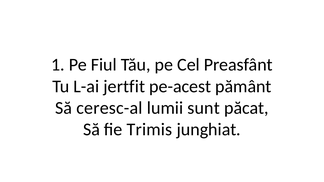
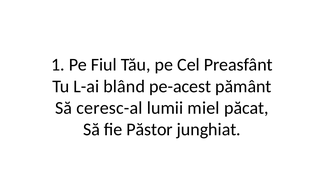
jertfit: jertfit -> blând (124, 86)
sunt: sunt -> miel (204, 108)
Trimis: Trimis -> Păstor (150, 130)
